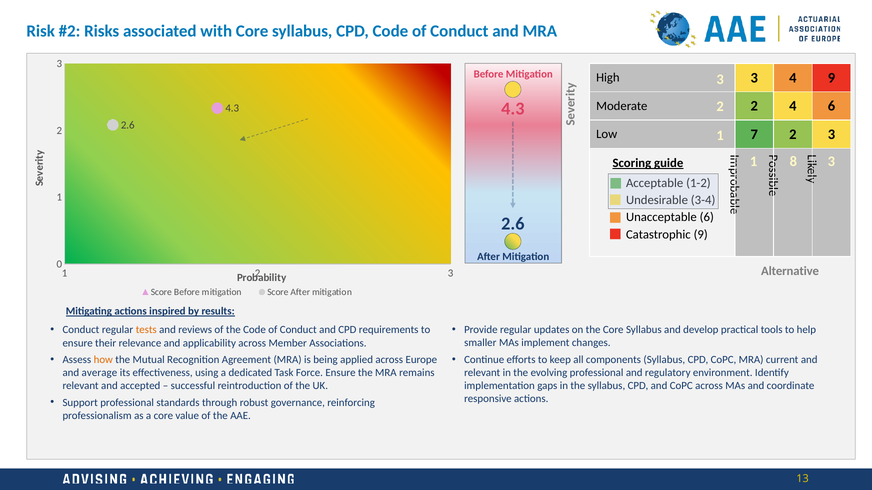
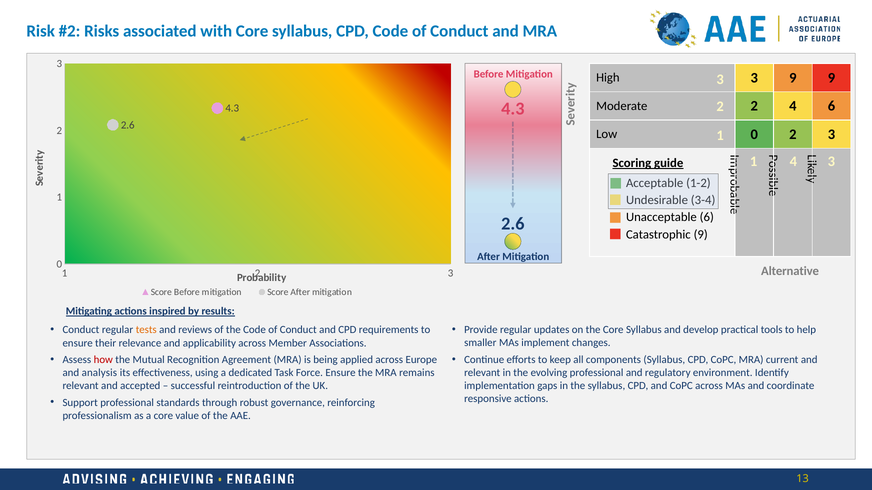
3 4: 4 -> 9 (793, 78)
Low 7: 7 -> 0 (754, 134)
1 8: 8 -> 4 (793, 162)
how colour: orange -> red (103, 360)
average: average -> analysis (99, 373)
